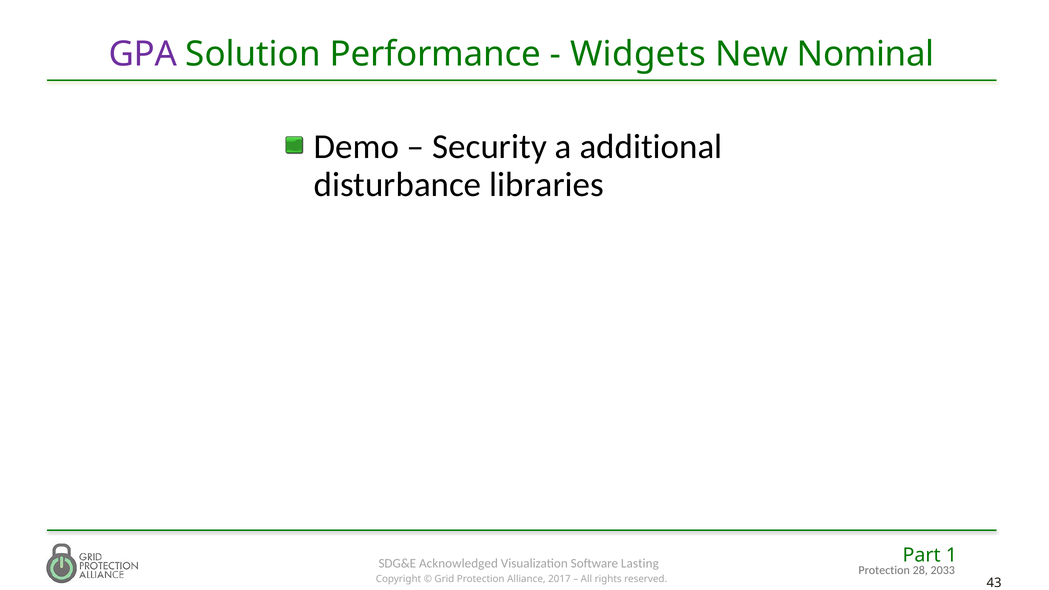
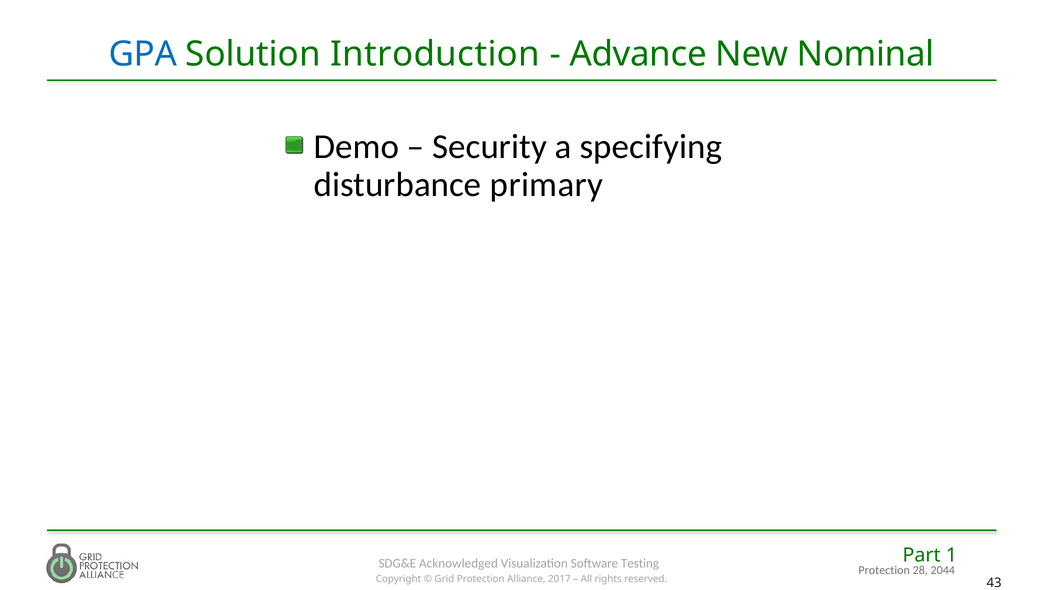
GPA colour: purple -> blue (143, 54)
Performance: Performance -> Introduction (435, 54)
Widgets: Widgets -> Advance (638, 54)
additional: additional -> specifying (651, 147)
libraries: libraries -> primary (546, 185)
Lasting: Lasting -> Testing (640, 563)
2033: 2033 -> 2044 (943, 571)
